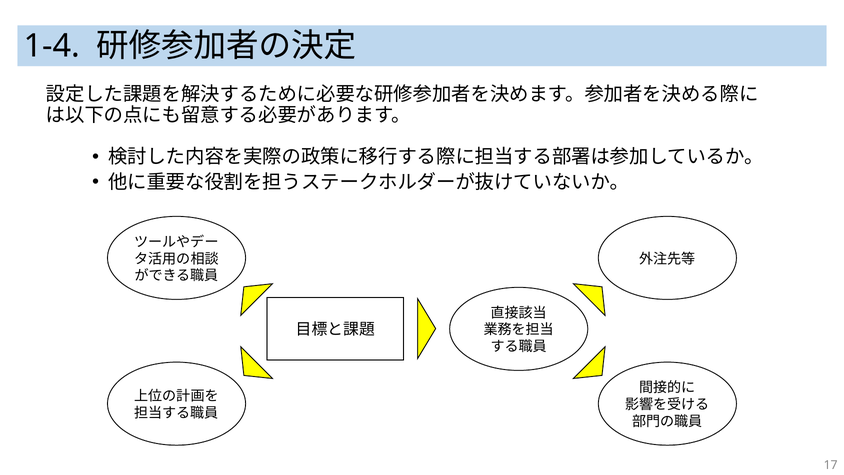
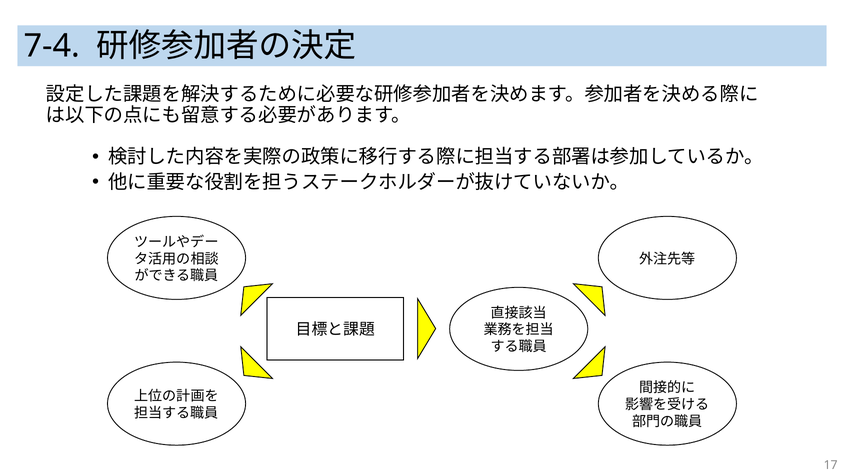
1-4: 1-4 -> 7-4 (52, 46)
